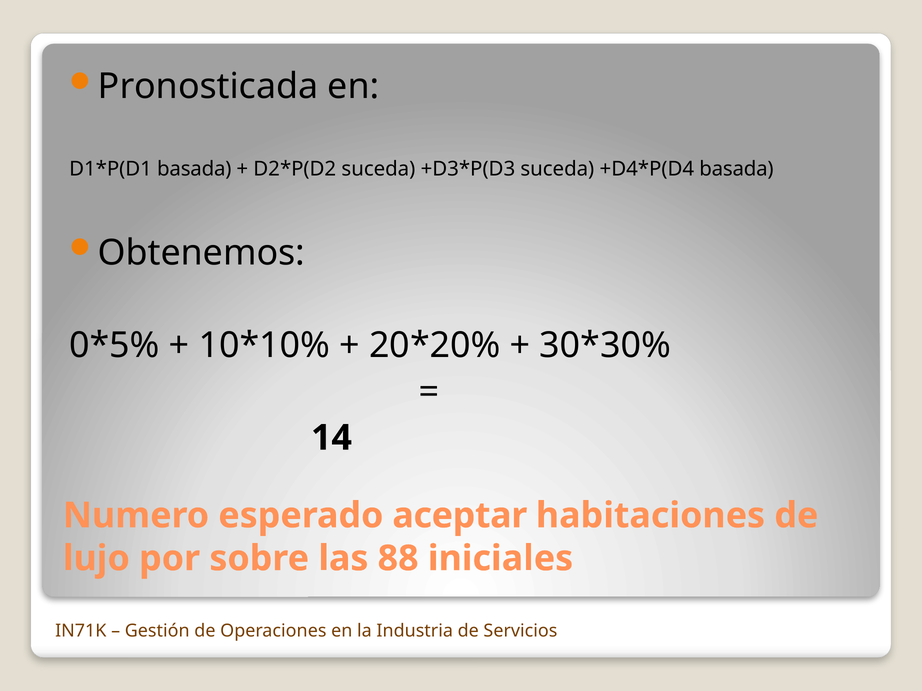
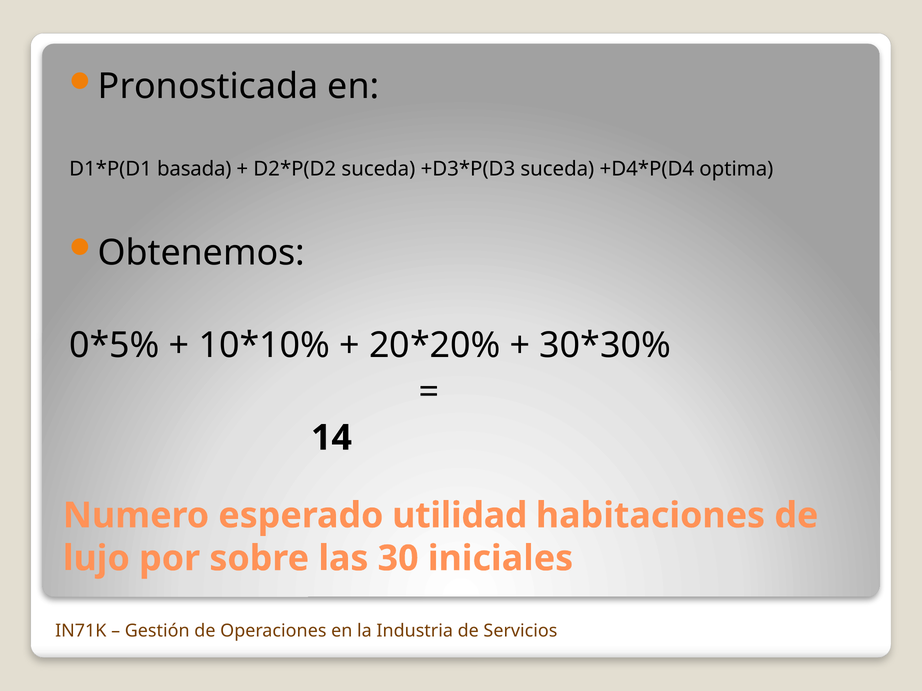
basada: basada -> optima (736, 169)
aceptar: aceptar -> utilidad (460, 516)
88: 88 -> 30 (398, 559)
